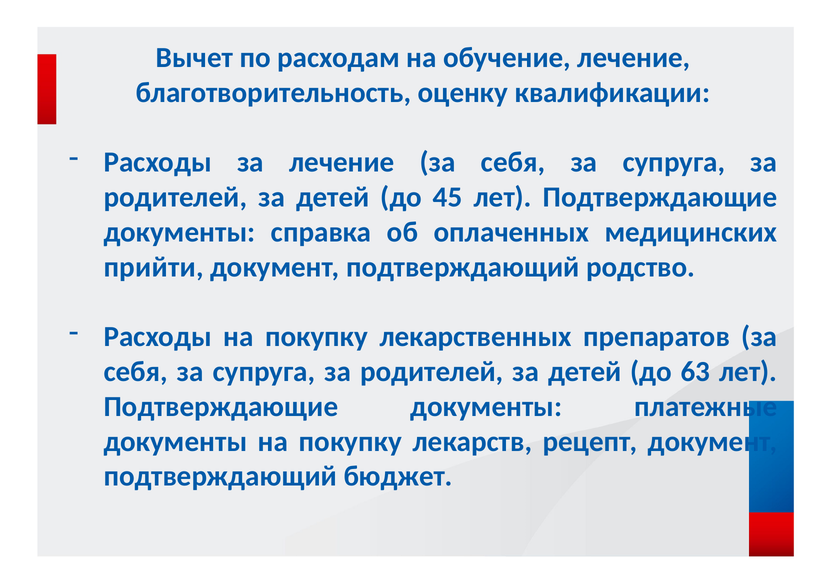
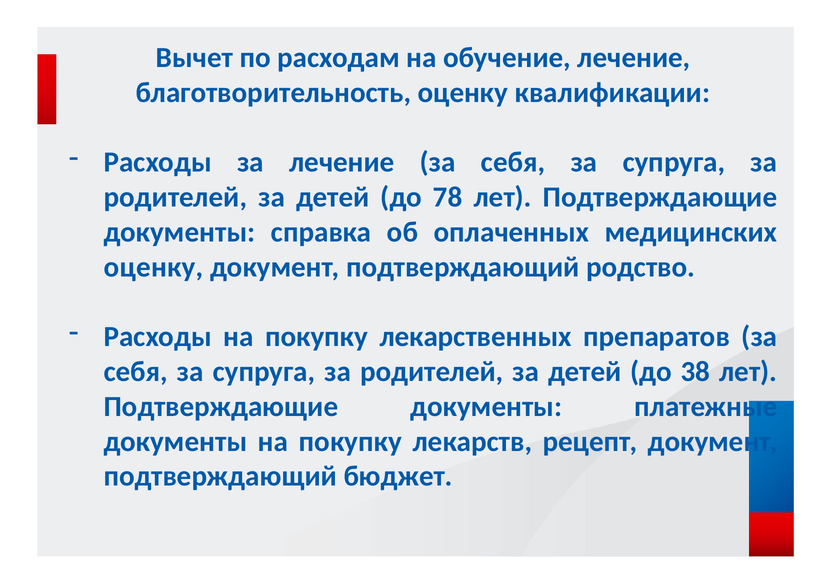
45: 45 -> 78 (448, 198)
прийти: прийти -> оценку (154, 267)
63: 63 -> 38 (695, 372)
